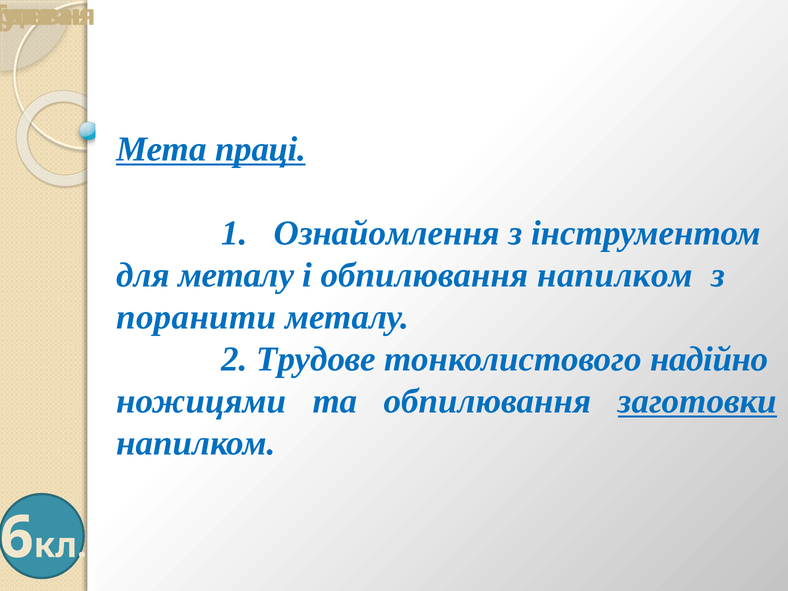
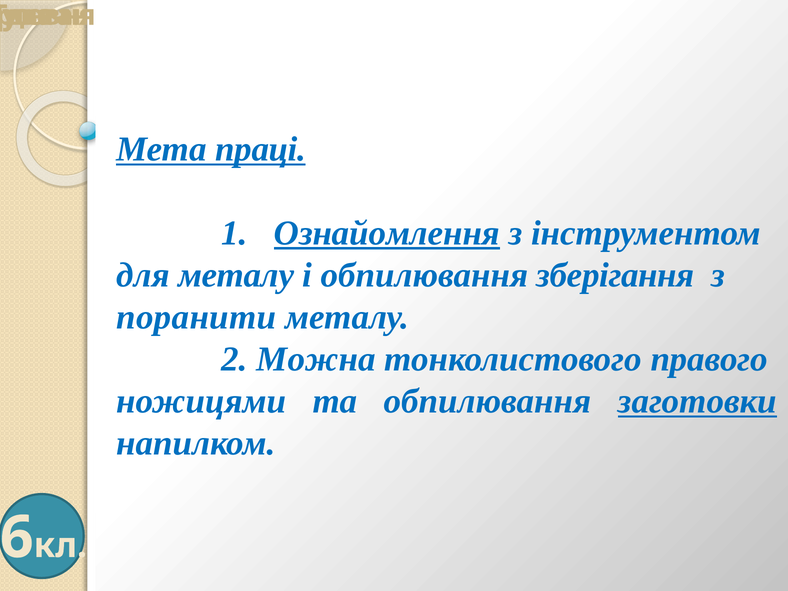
Ознайомлення underline: none -> present (387, 233)
обпилювання напилком: напилком -> зберігання (615, 275)
2 Трудове: Трудове -> Можна (316, 359)
надійно: надійно -> правого (709, 359)
